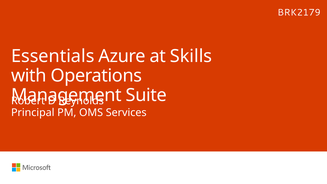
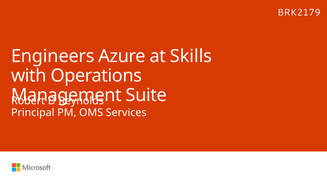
Essentials: Essentials -> Engineers (53, 56)
